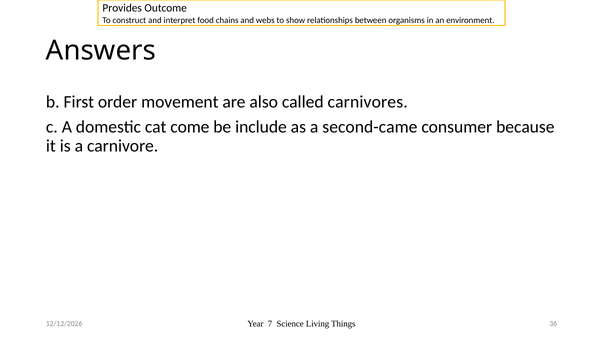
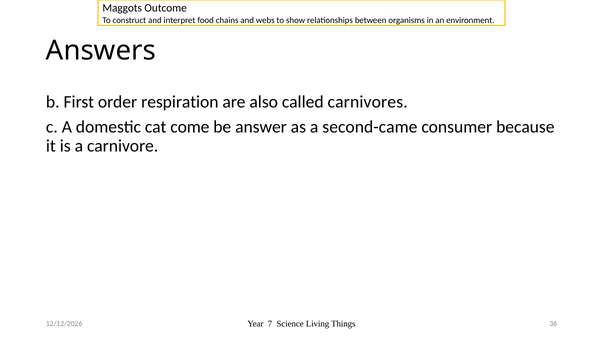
Provides: Provides -> Maggots (122, 8)
movement: movement -> respiration (180, 102)
include: include -> answer (261, 127)
